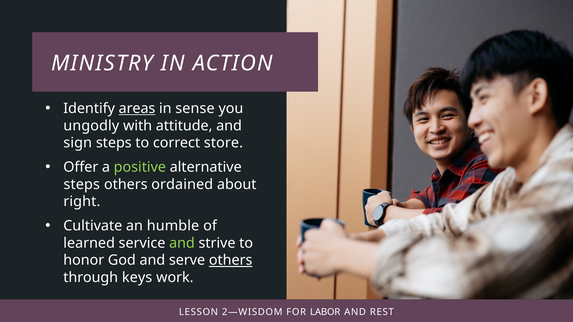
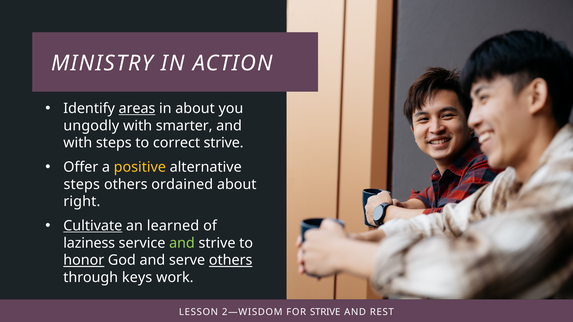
in sense: sense -> about (195, 109)
attitude: attitude -> smarter (184, 126)
sign: sign -> with (78, 143)
correct store: store -> strive (224, 143)
positive colour: light green -> yellow (140, 167)
Cultivate underline: none -> present (93, 226)
humble: humble -> learned (173, 226)
learned: learned -> laziness (89, 243)
honor underline: none -> present (84, 261)
LABOR: LABOR -> STRIVE (325, 312)
